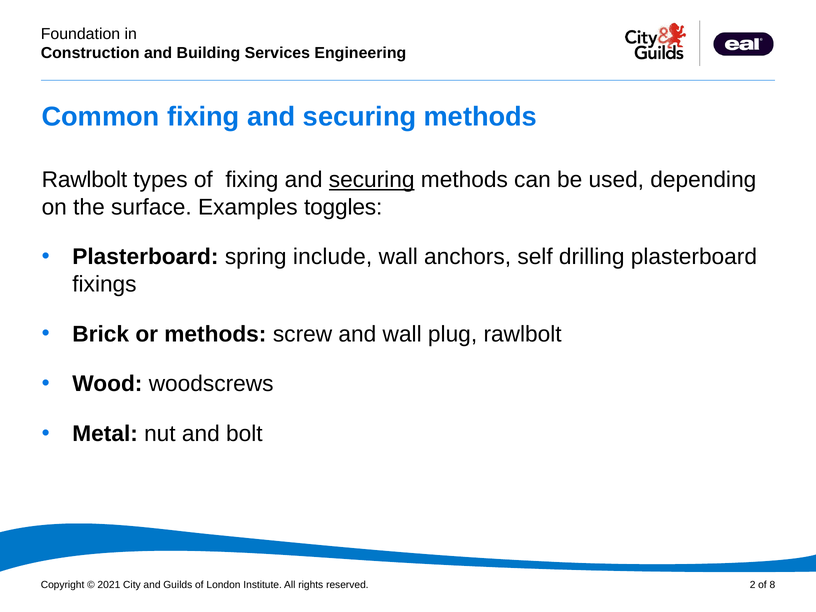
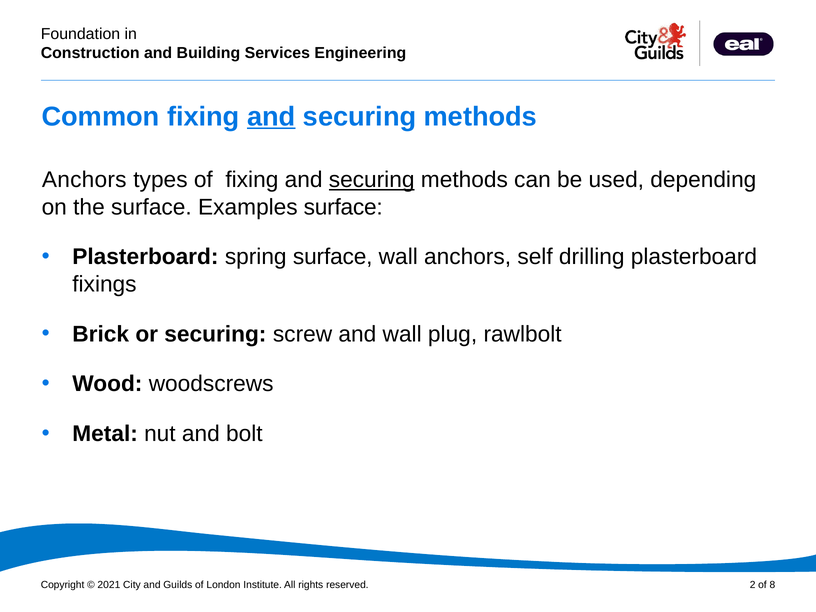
and underline: none -> present (271, 117)
Rawlbolt: Rawlbolt -> Anchors (84, 180)
Examples toggles: toggles -> surface (343, 207)
spring include: include -> surface (333, 257)
or methods: methods -> securing (215, 334)
